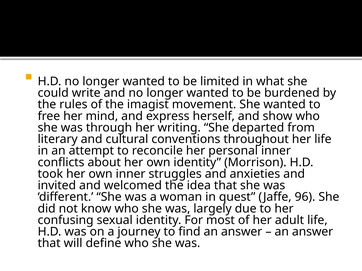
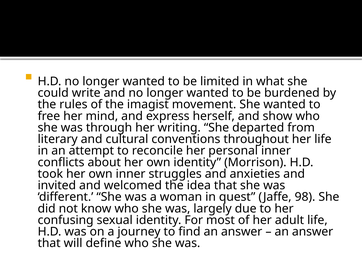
96: 96 -> 98 (305, 197)
